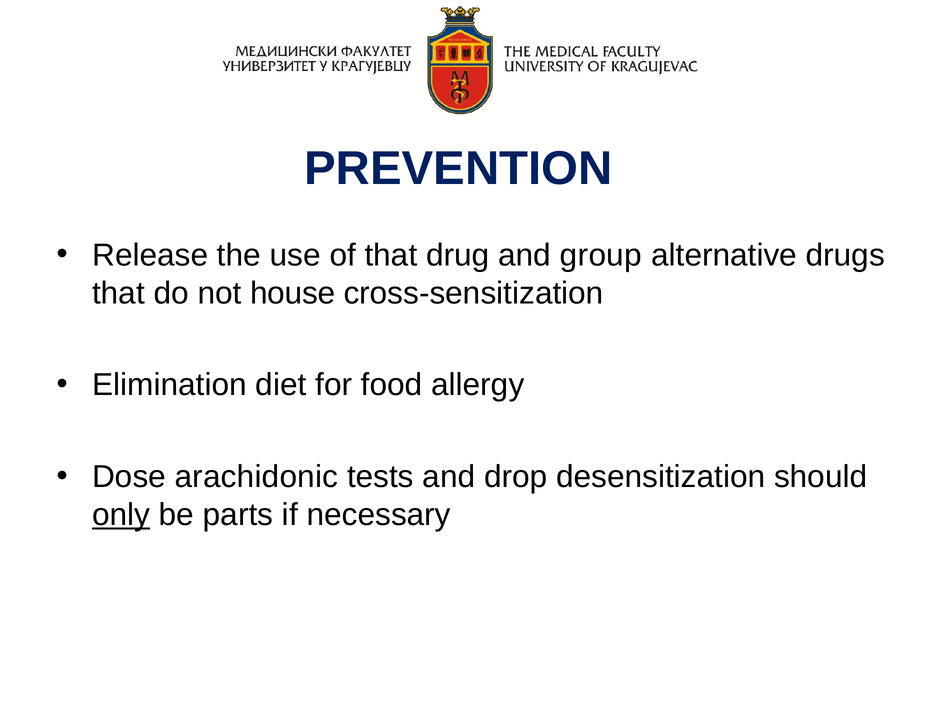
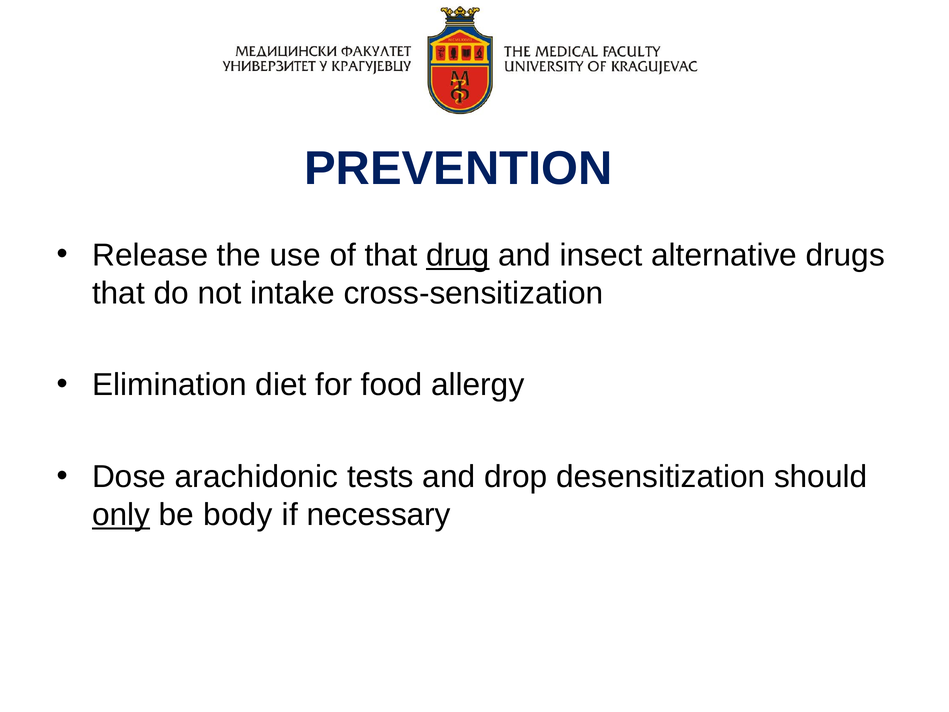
drug underline: none -> present (458, 255)
group: group -> insect (601, 255)
house: house -> intake (292, 293)
parts: parts -> body (238, 515)
